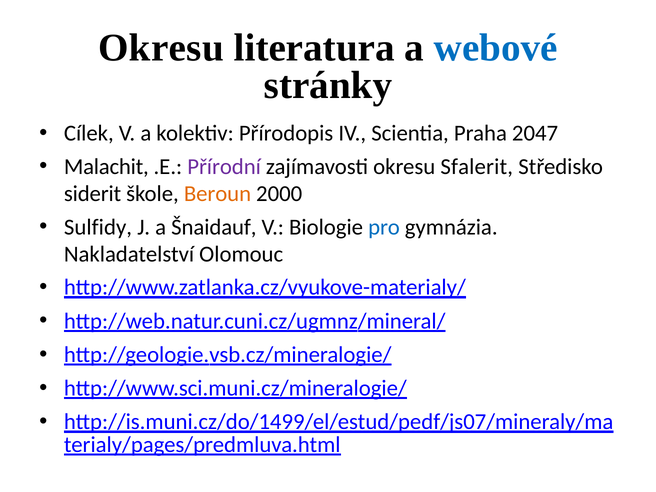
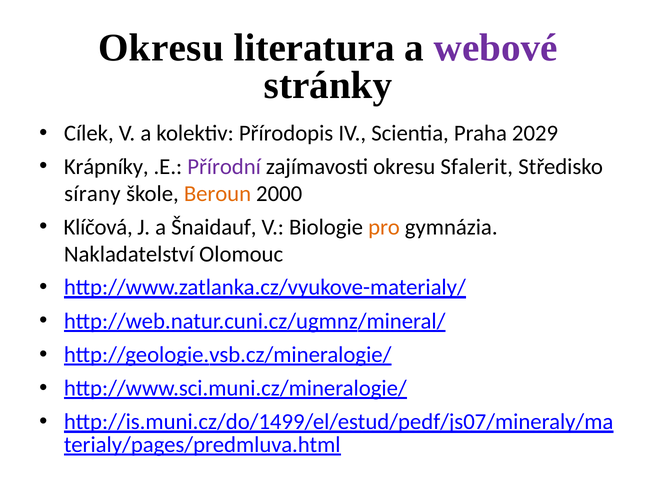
webové colour: blue -> purple (496, 48)
2047: 2047 -> 2029 (535, 133)
Malachit: Malachit -> Krápníky (106, 167)
siderit: siderit -> sírany (92, 194)
Sulfidy: Sulfidy -> Klíčová (98, 227)
pro colour: blue -> orange (384, 227)
